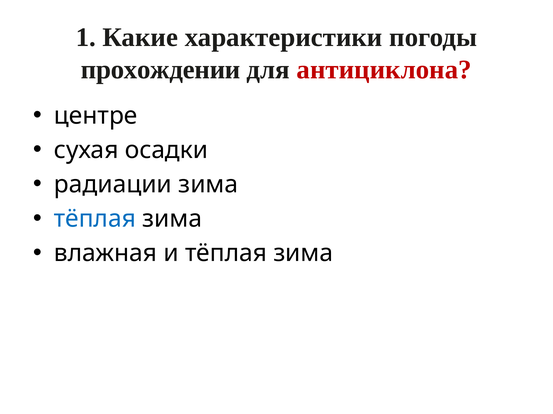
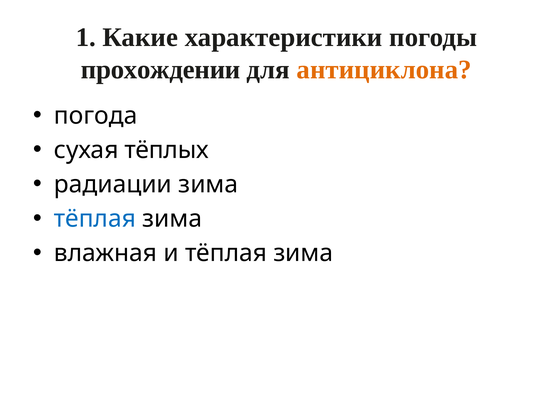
антициклона colour: red -> orange (384, 70)
центре: центре -> погода (96, 116)
осадки: осадки -> тёплых (167, 150)
